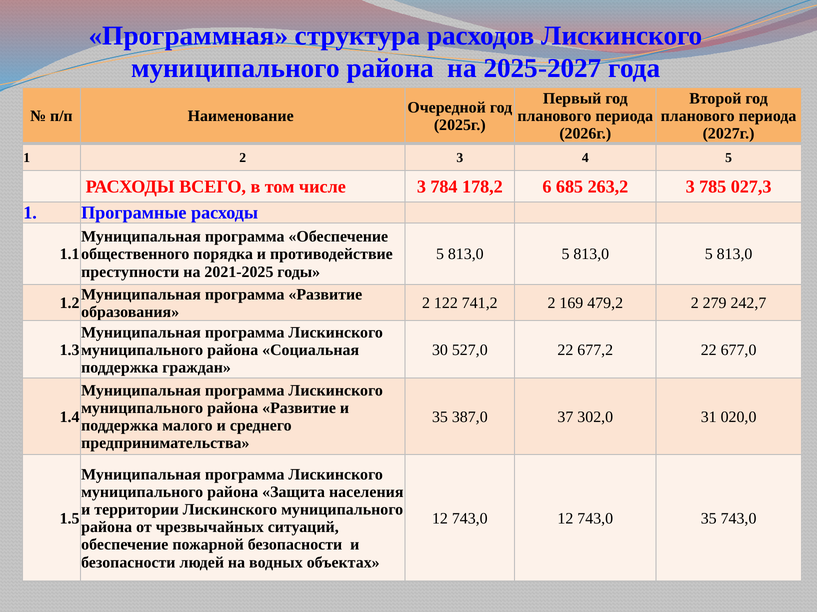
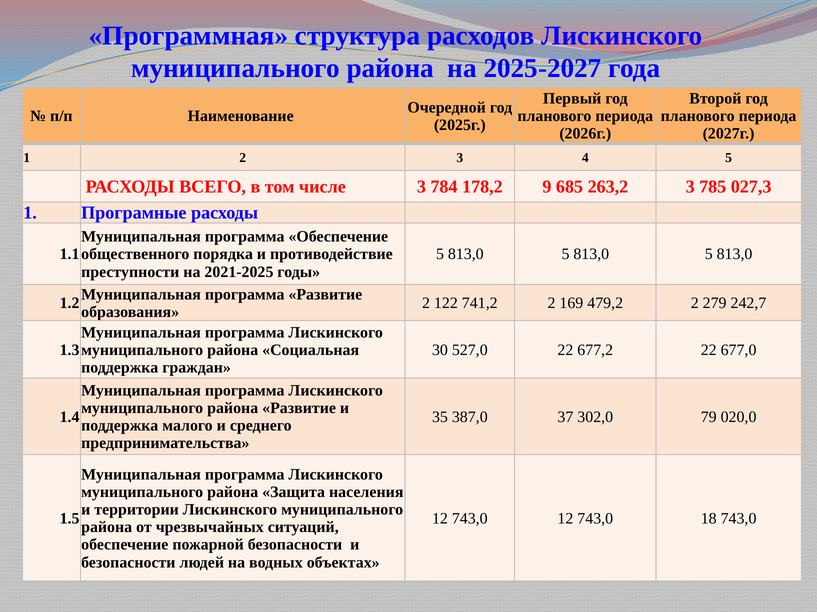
6: 6 -> 9 (547, 187)
31: 31 -> 79 (709, 417)
743,0 35: 35 -> 18 (709, 519)
